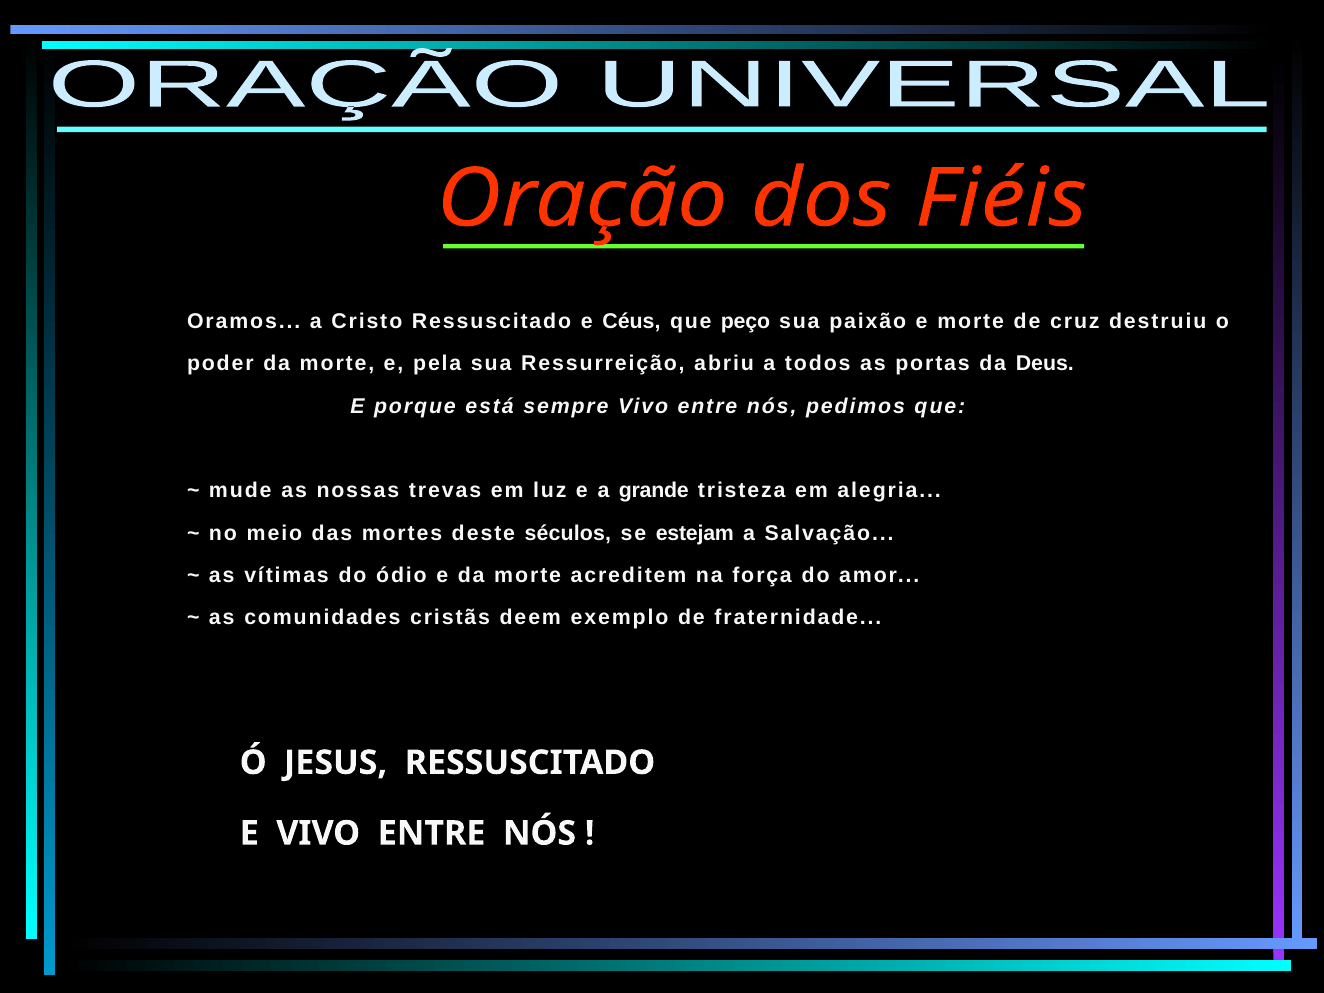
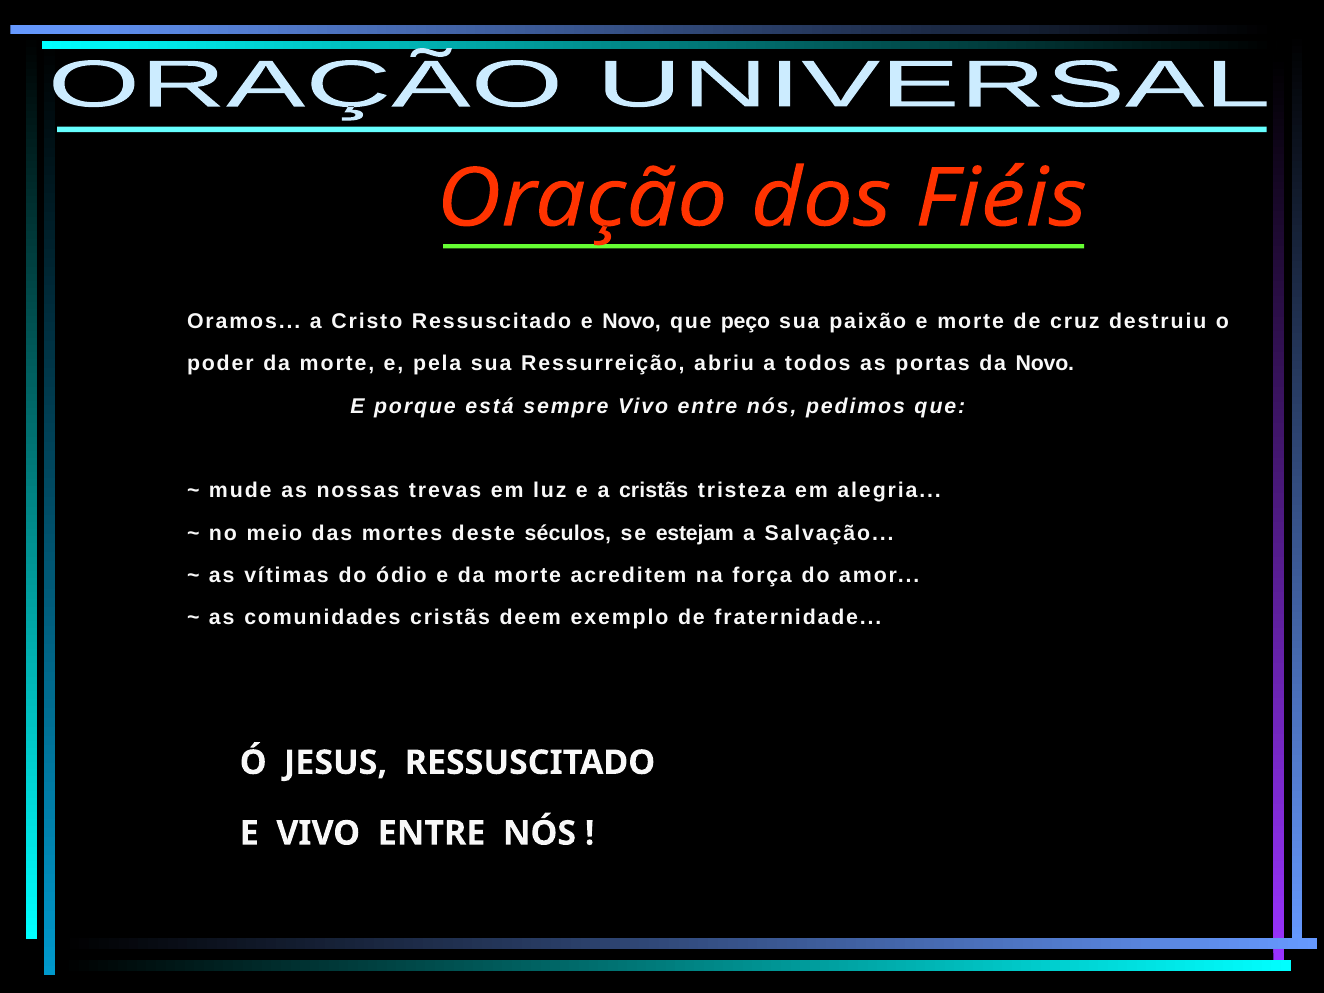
e Céus: Céus -> Novo (632, 322)
da Deus: Deus -> Novo (1045, 364)
a grande: grande -> cristãs (654, 491)
